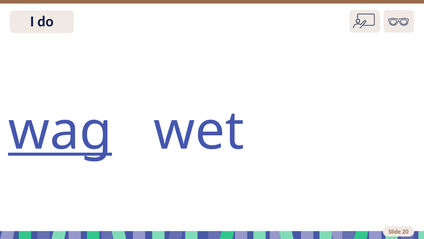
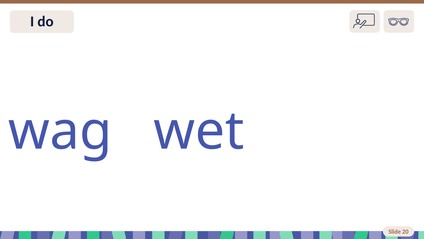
wag underline: present -> none (60, 131)
